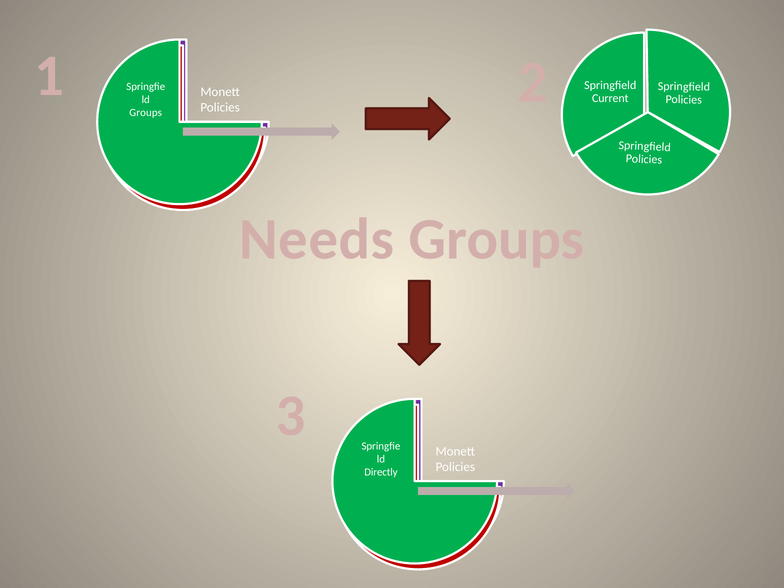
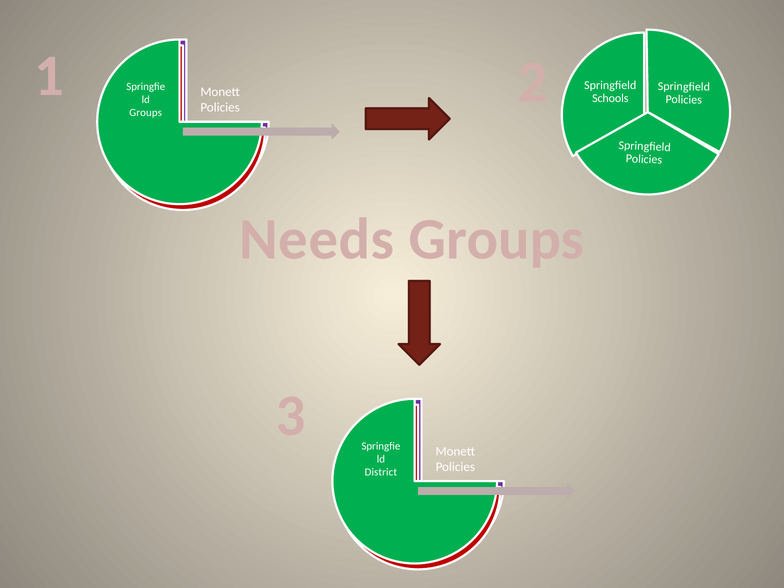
Current: Current -> Schools (610, 98)
Directly: Directly -> District (381, 472)
